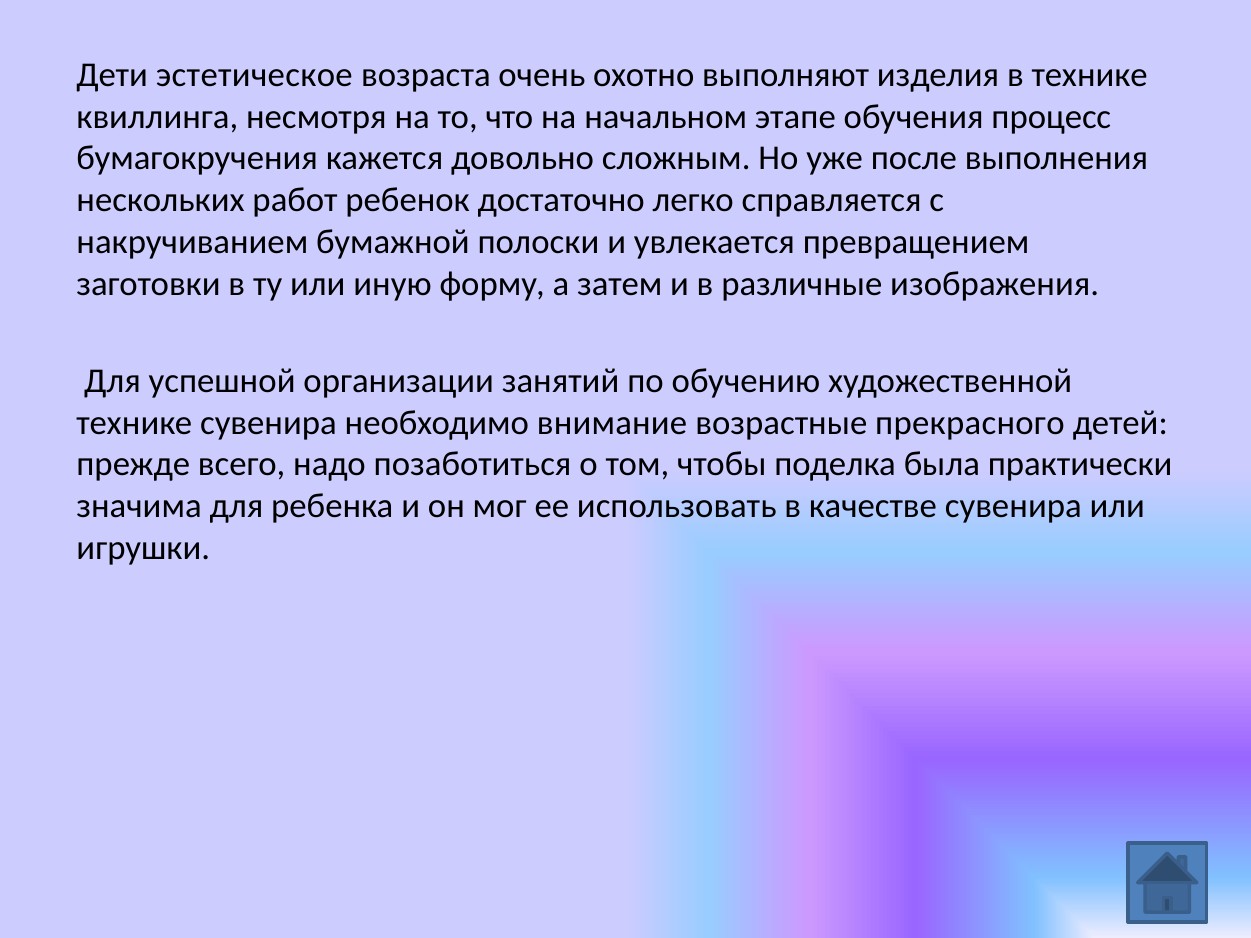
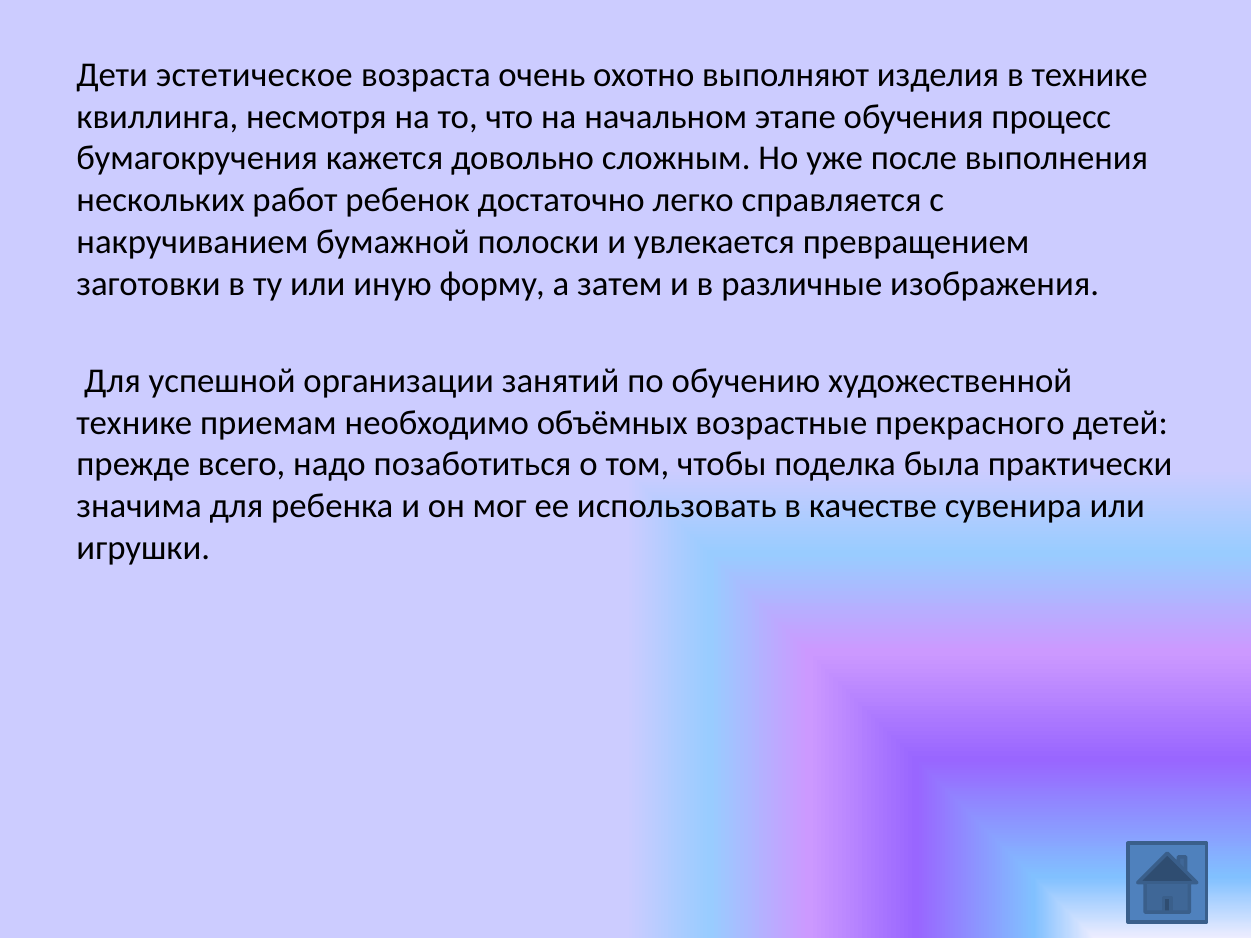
технике сувенира: сувенира -> приемам (268, 423)
внимание: внимание -> объёмных (612, 423)
